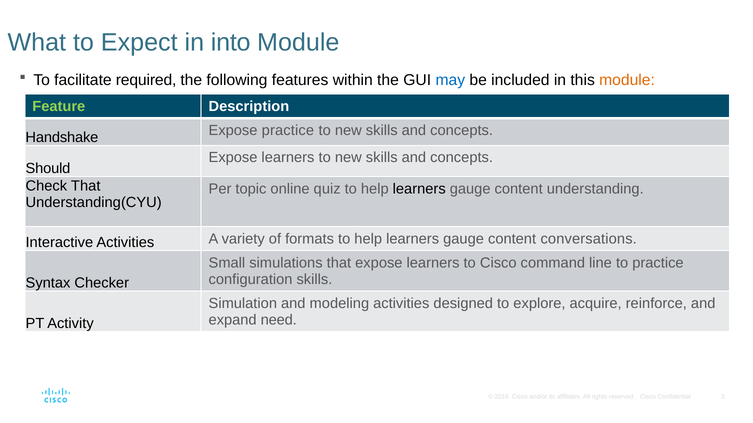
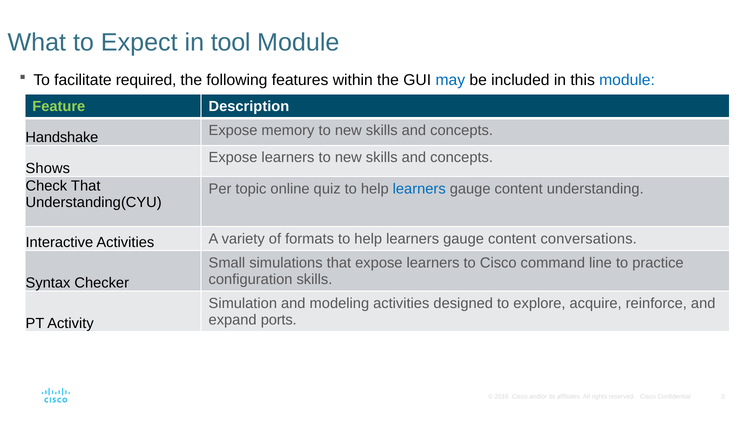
into: into -> tool (231, 42)
module colour: orange -> blue (627, 80)
Expose practice: practice -> memory (288, 131)
Should: Should -> Shows (48, 169)
learners colour: black -> blue (419, 189)
need: need -> ports (279, 320)
